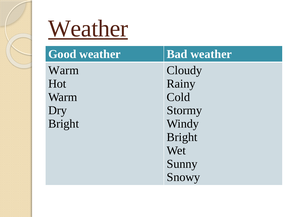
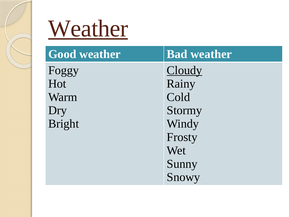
Warm: Warm -> Foggy (64, 70)
Cloudy underline: none -> present (184, 70)
Bright: Bright -> Frosty (182, 137)
